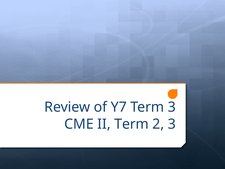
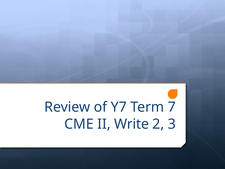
Term 3: 3 -> 7 (172, 107)
II Term: Term -> Write (132, 124)
